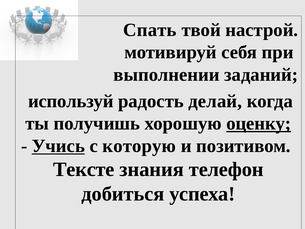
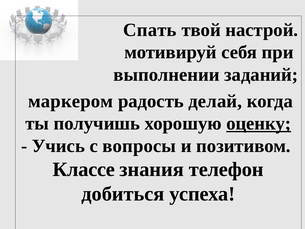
используй: используй -> маркером (71, 101)
Учись underline: present -> none (58, 146)
которую: которую -> вопросы (139, 146)
Тексте: Тексте -> Классе (84, 169)
